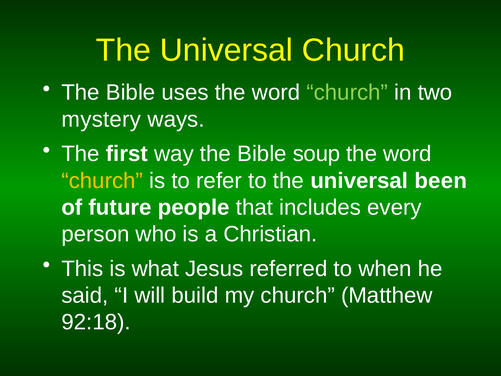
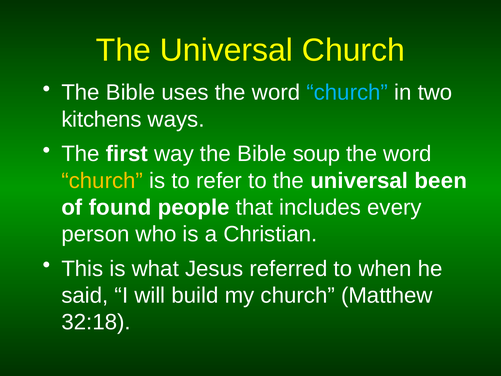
church colour: light green -> light blue (347, 93)
mystery: mystery -> kitchens (102, 119)
future: future -> found (120, 207)
92:18: 92:18 -> 32:18 (96, 322)
